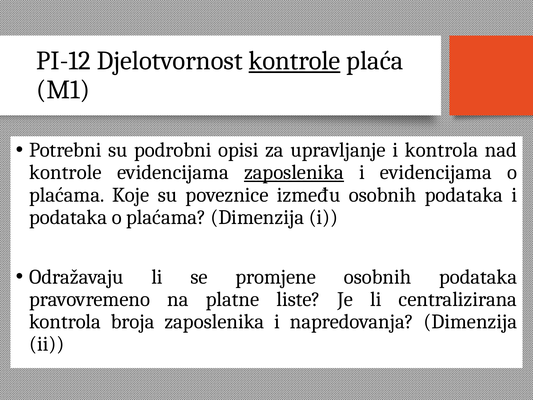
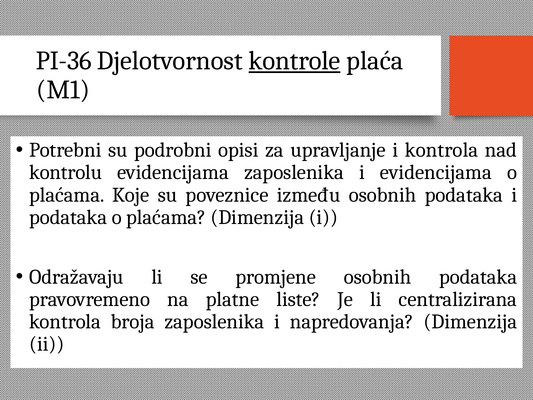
PI-12: PI-12 -> PI-36 (64, 61)
kontrole: kontrole -> kontrolu (66, 172)
zaposlenika underline: present -> none (294, 172)
